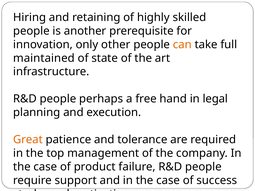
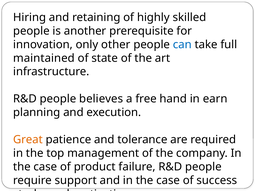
can colour: orange -> blue (182, 45)
perhaps: perhaps -> believes (101, 99)
legal: legal -> earn (215, 99)
